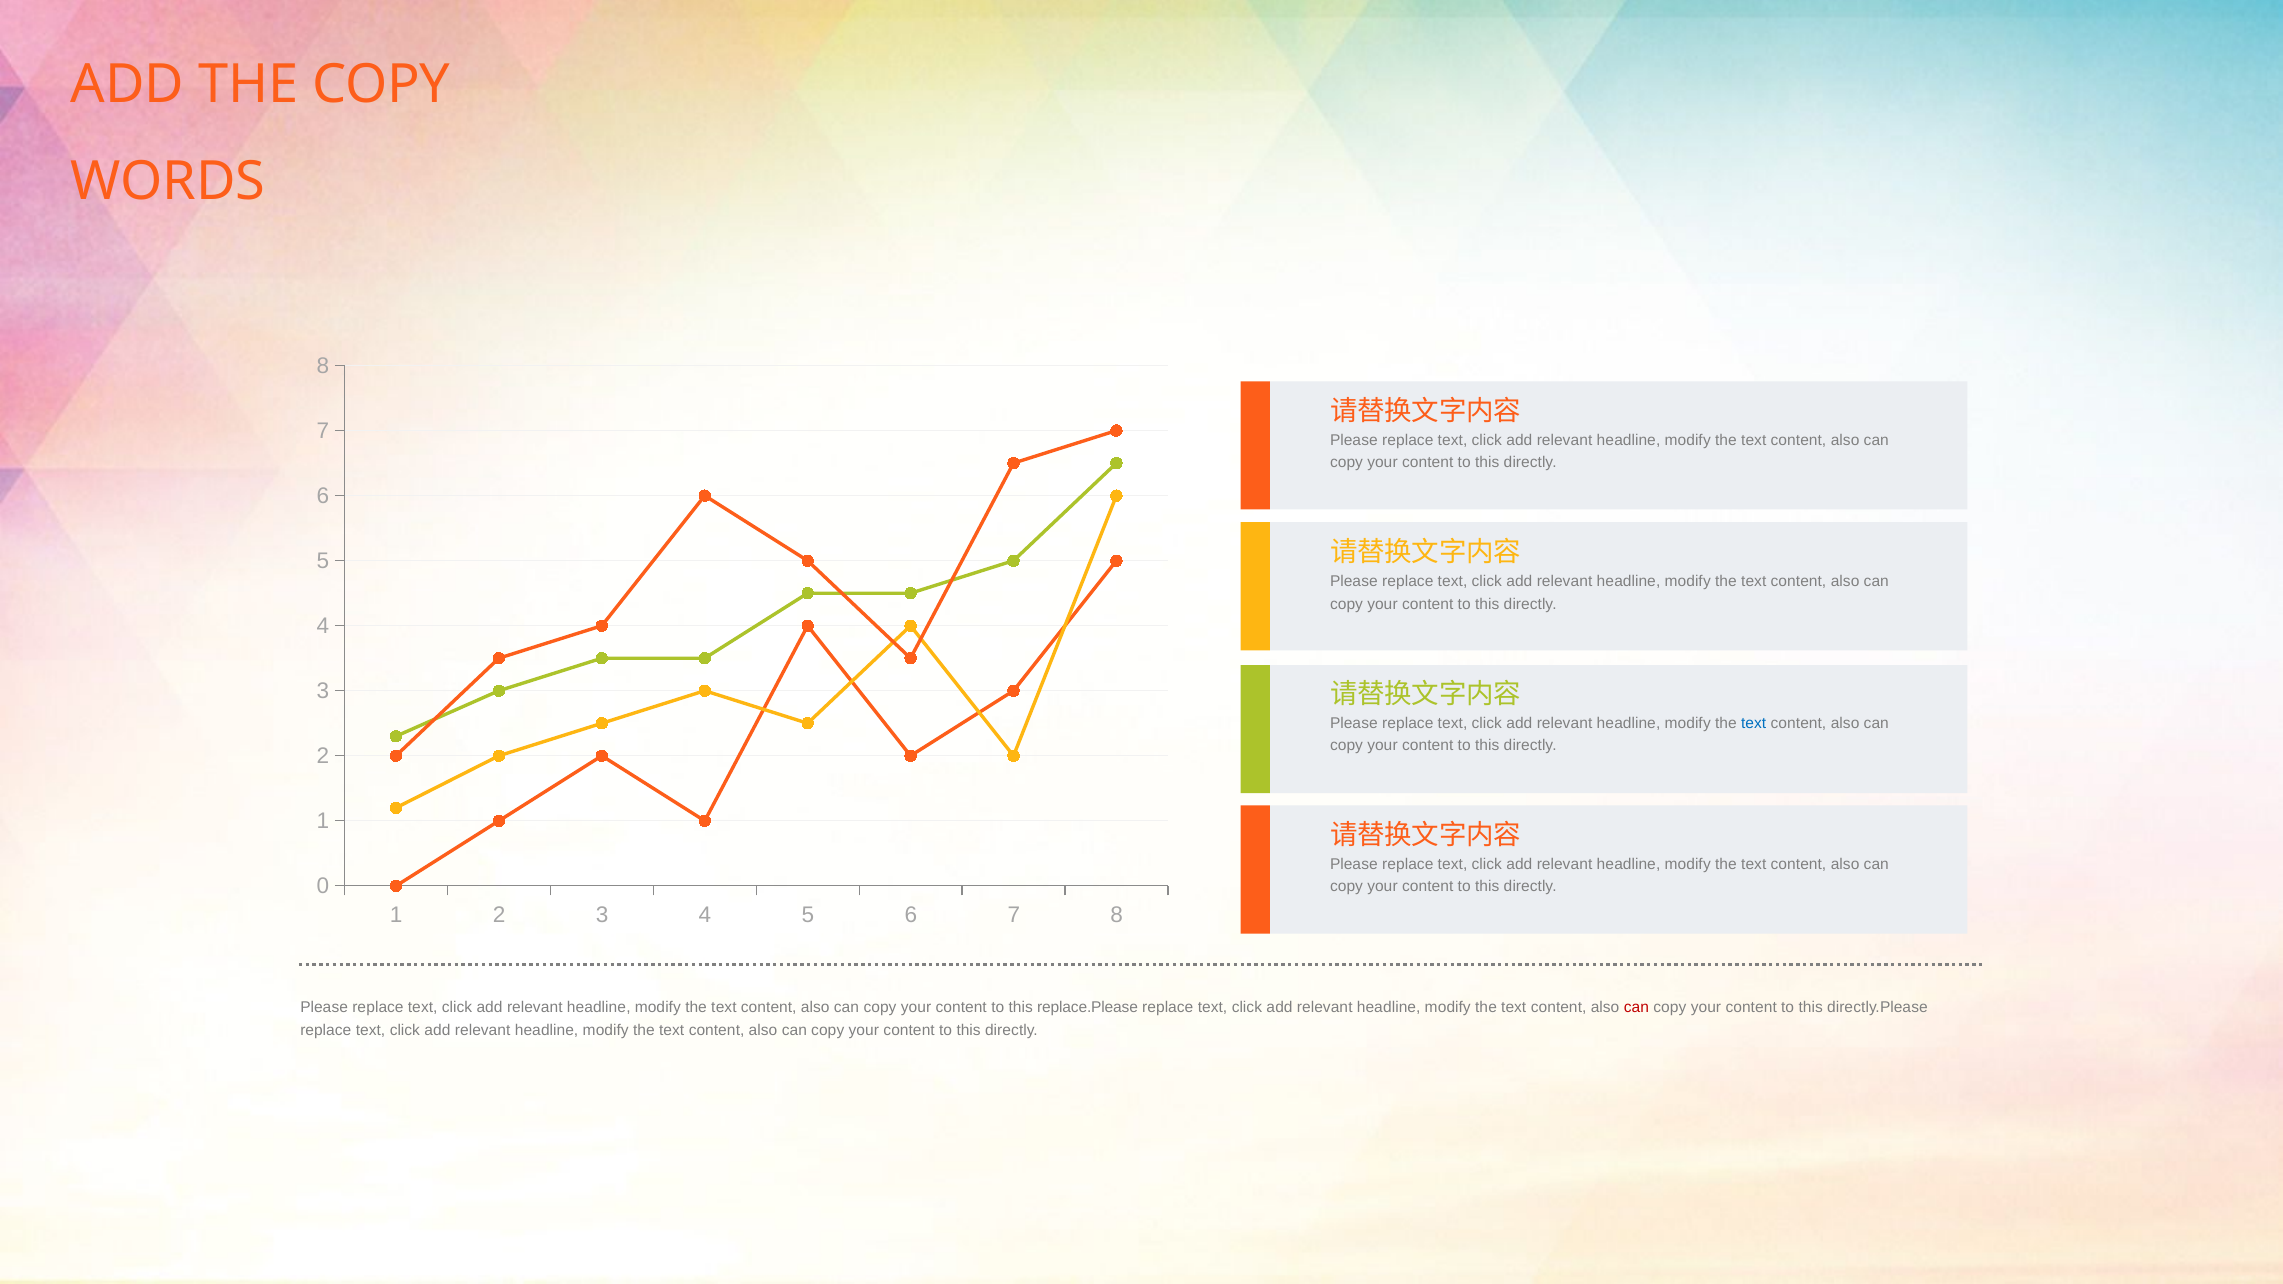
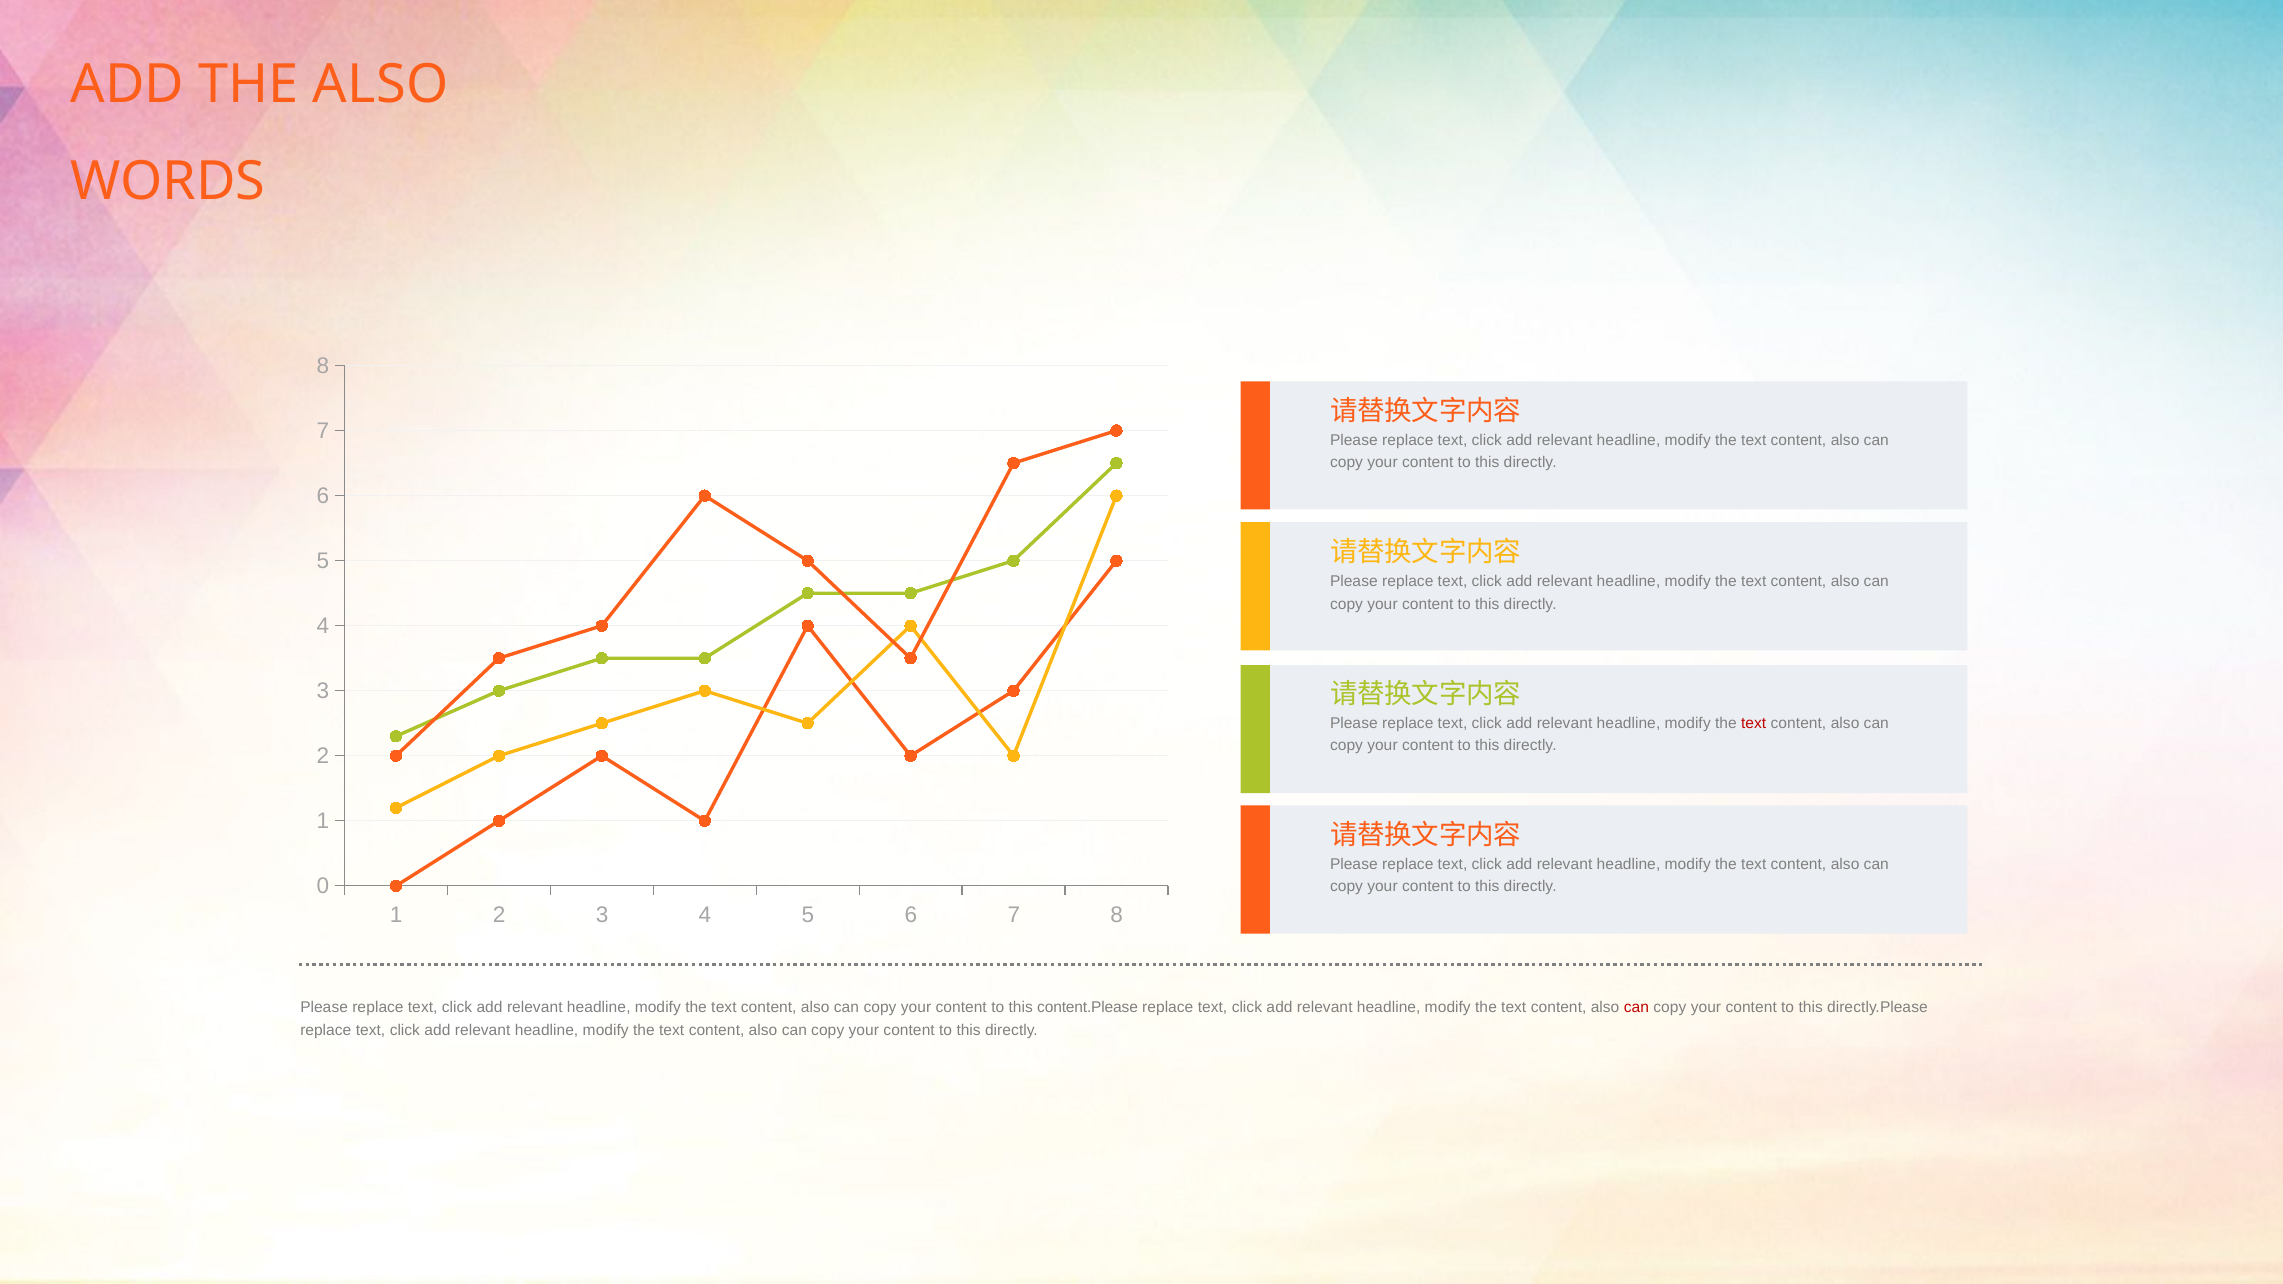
THE COPY: COPY -> ALSO (381, 84)
text colour: blue -> red (1754, 723)
replace.Please: replace.Please -> content.Please (1088, 1008)
